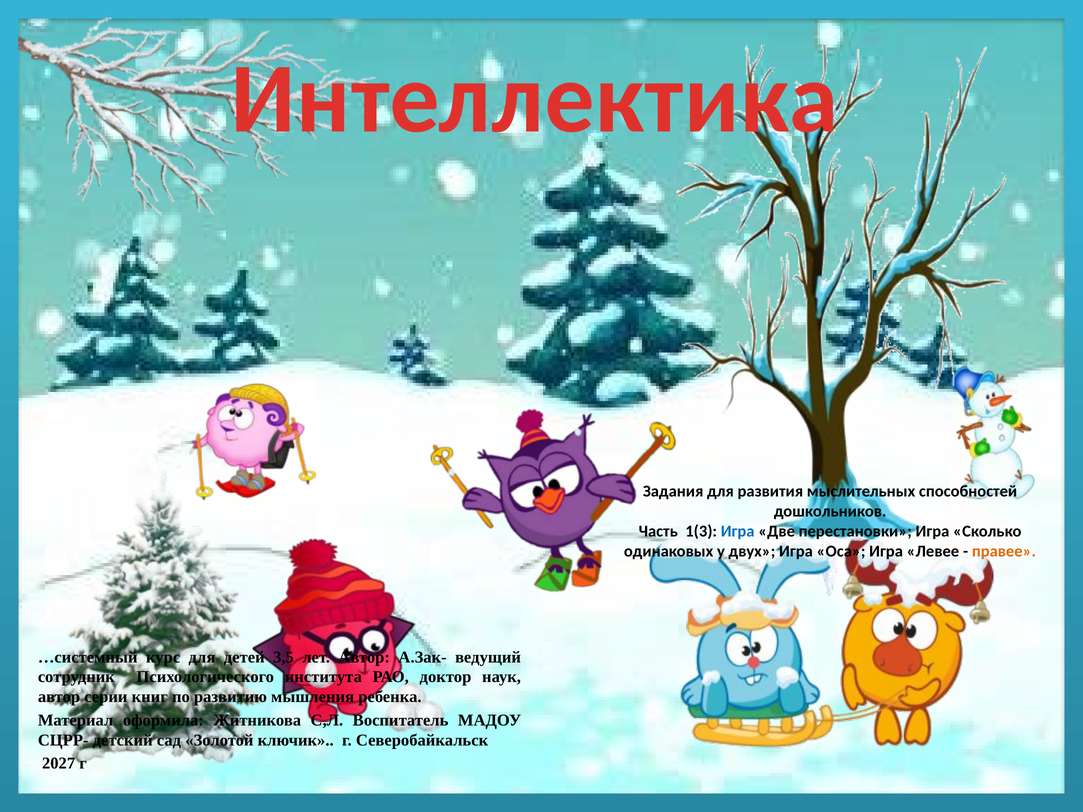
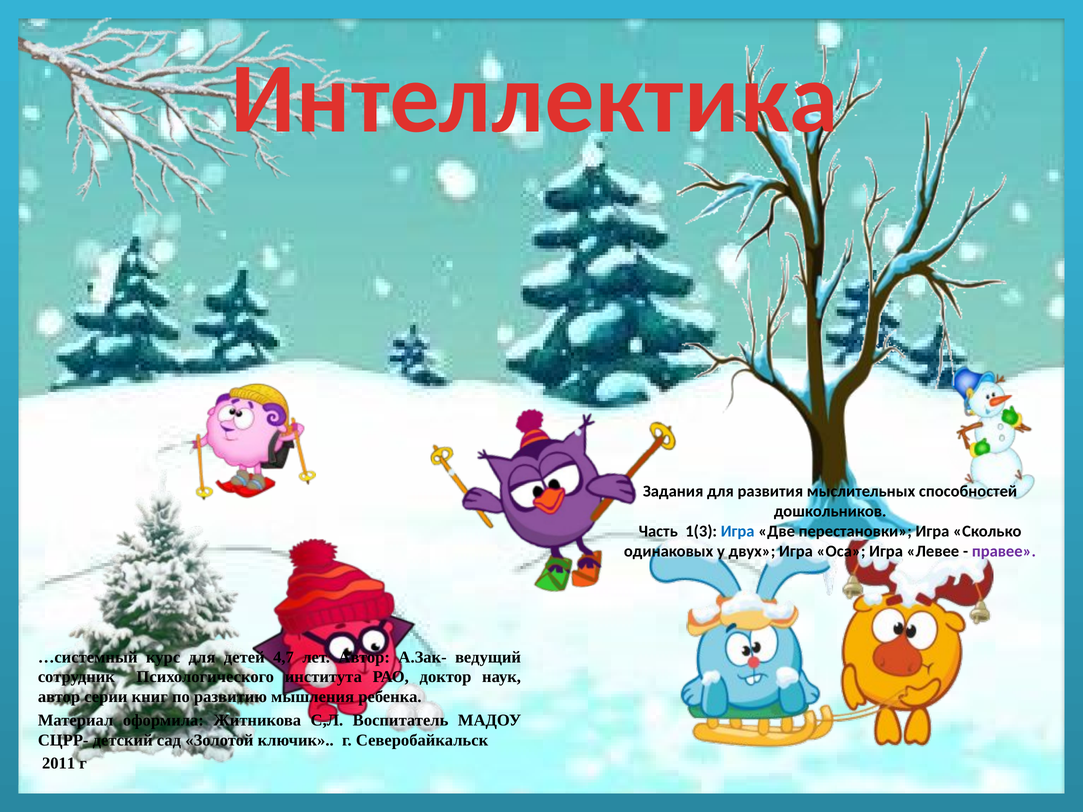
правее colour: orange -> purple (1004, 551)
3,5: 3,5 -> 4,7 (284, 657)
2027: 2027 -> 2011 (59, 764)
